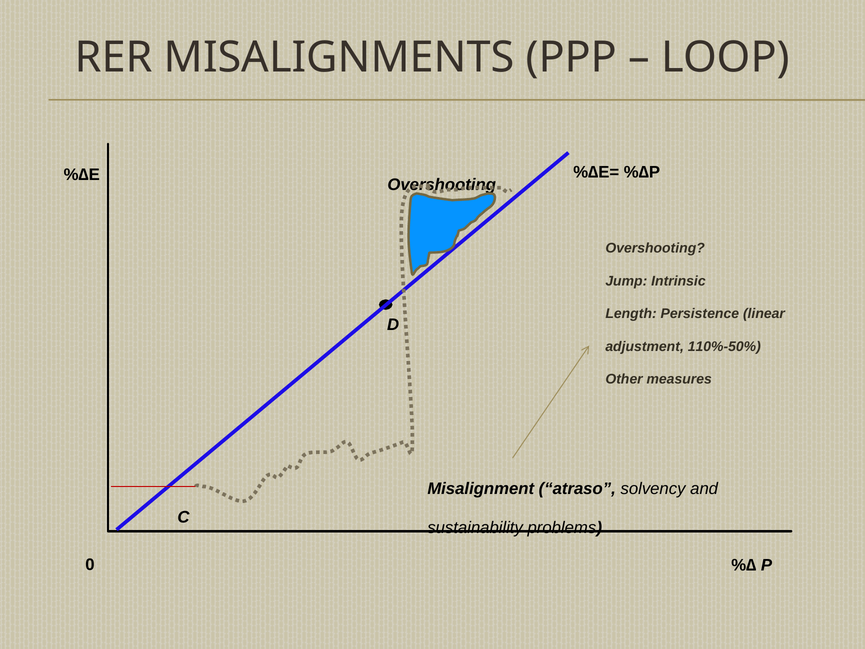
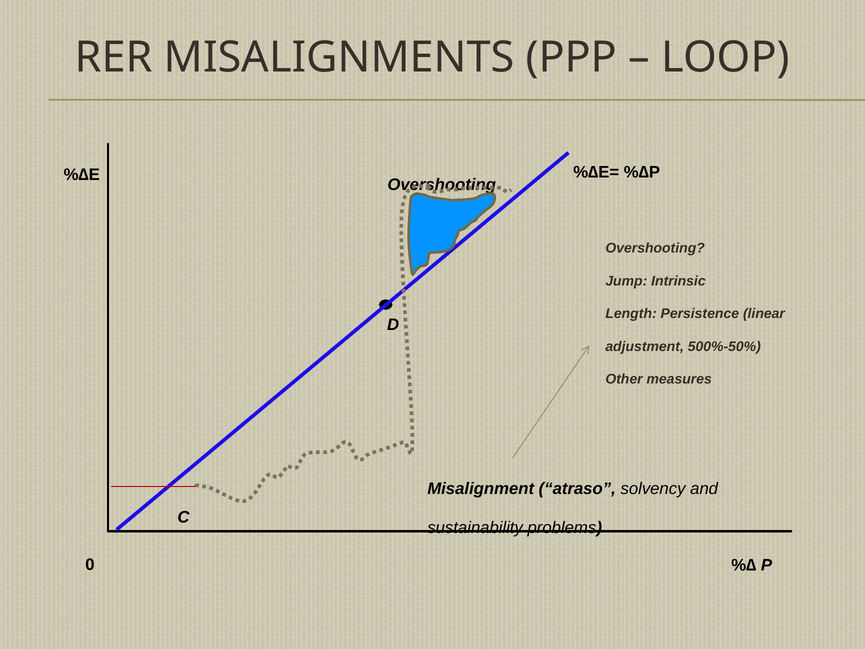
110%-50%: 110%-50% -> 500%-50% (724, 346)
